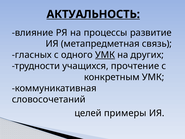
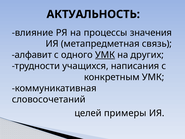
АКТУАЛЬНОСТЬ underline: present -> none (93, 14)
развитие: развитие -> значения (151, 33)
гласных: гласных -> алфавит (32, 55)
прочтение: прочтение -> написания (135, 66)
